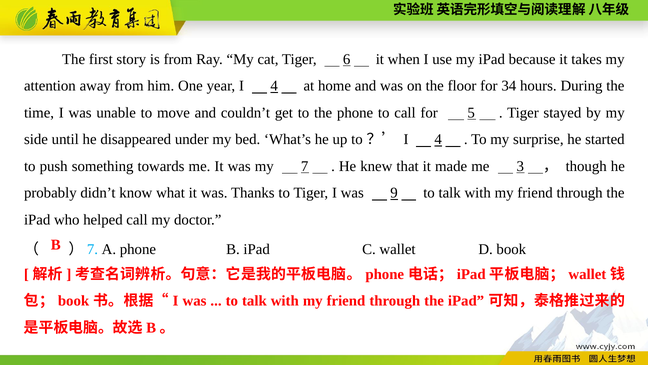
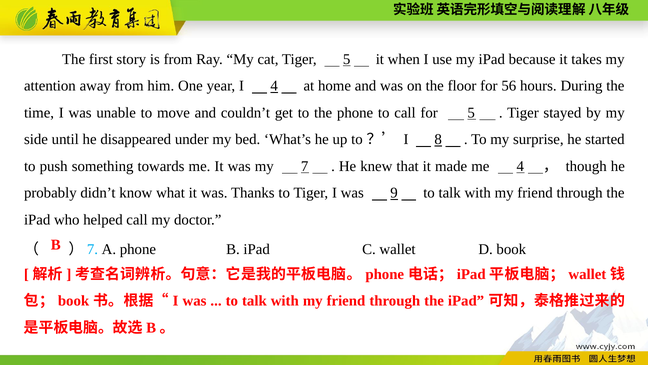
Tiger 6: 6 -> 5 (347, 59)
34: 34 -> 56 (509, 86)
4: 4 -> 8 (438, 139)
me 3: 3 -> 4 (520, 166)
